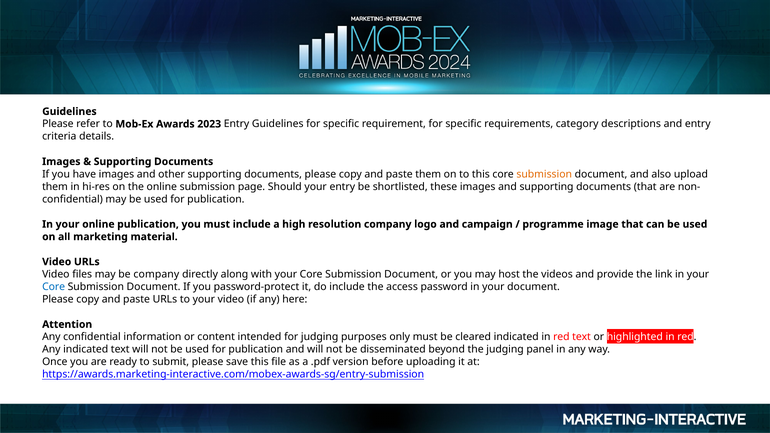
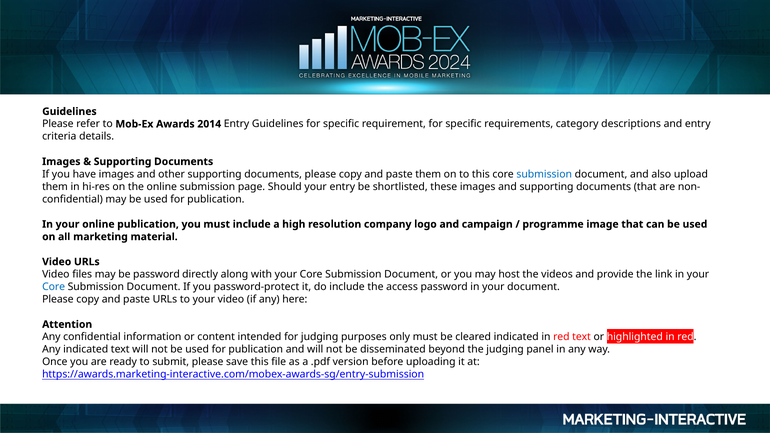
2023: 2023 -> 2014 (209, 124)
submission colour: orange -> blue (544, 174)
be company: company -> password (156, 274)
